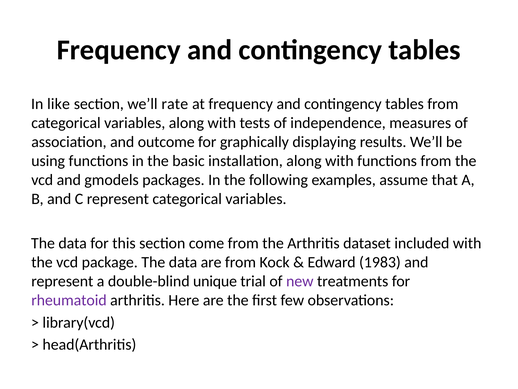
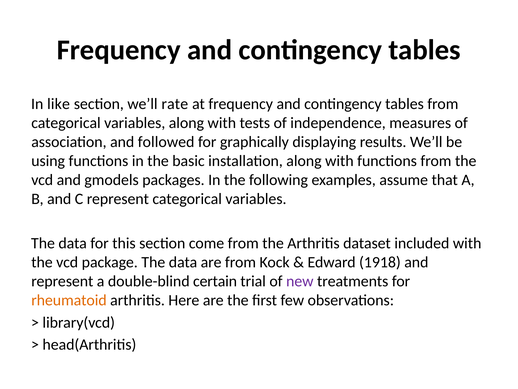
outcome: outcome -> followed (166, 142)
1983: 1983 -> 1918 (380, 262)
unique: unique -> certain (215, 281)
rheumatoid colour: purple -> orange (69, 300)
